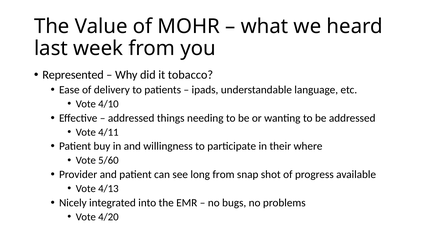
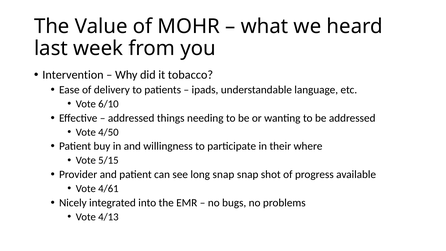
Represented: Represented -> Intervention (73, 75)
4/10: 4/10 -> 6/10 (108, 104)
4/11: 4/11 -> 4/50 (108, 132)
5/60: 5/60 -> 5/15 (108, 160)
long from: from -> snap (223, 174)
4/13: 4/13 -> 4/61 (108, 188)
4/20: 4/20 -> 4/13 (108, 217)
